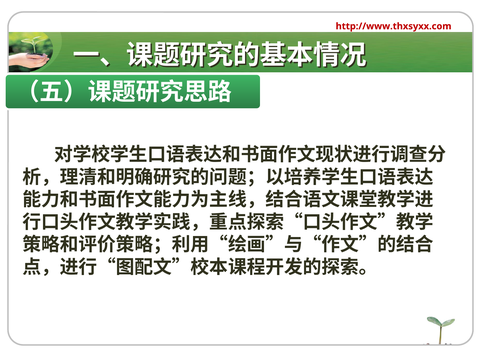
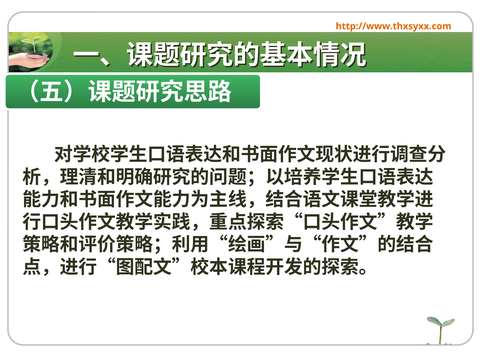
http://www.thxsyxx.com colour: red -> orange (394, 26)
